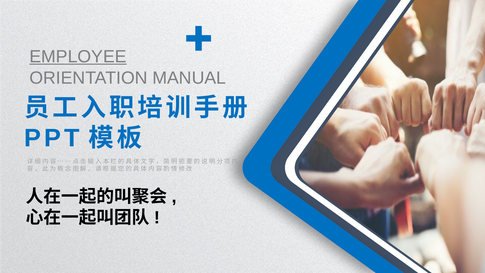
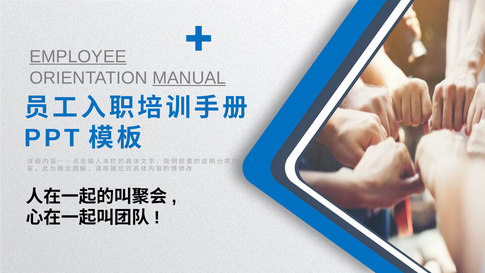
MANUAL underline: none -> present (189, 78)
